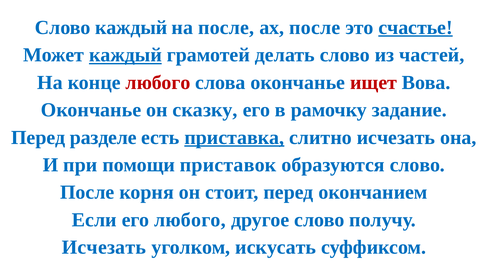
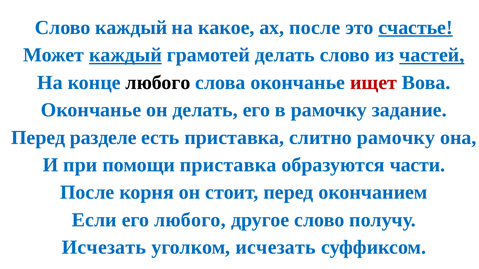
на после: после -> какое (226, 28)
частей underline: none -> present (432, 55)
любого colour: red -> black (158, 83)
он сказку: сказку -> делать (205, 110)
приставка underline: present -> none (234, 138)
слитно исчезать: исчезать -> рамочку (396, 138)
помощи приставок: приставок -> приставка (228, 165)
образуются слово: слово -> части (417, 165)
уголком искусать: искусать -> исчезать (276, 248)
